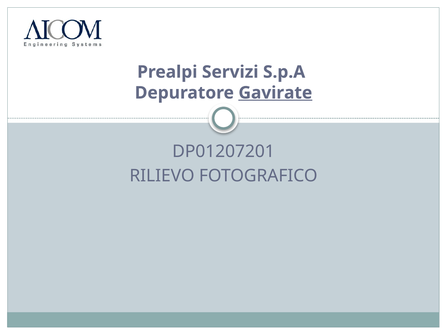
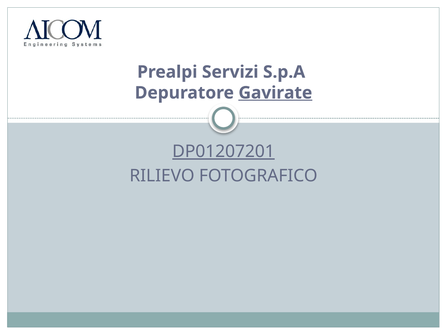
DP01207201 underline: none -> present (223, 152)
